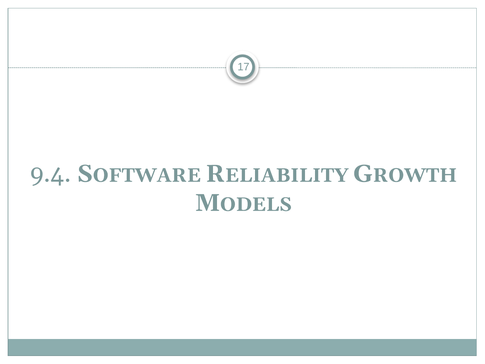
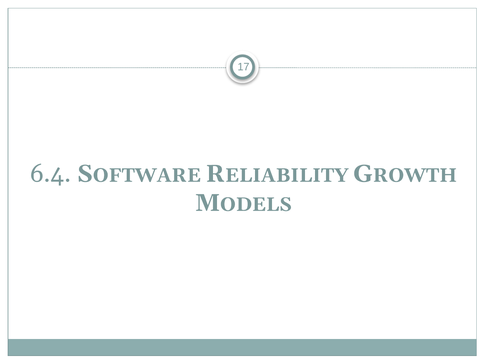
9.4: 9.4 -> 6.4 (51, 174)
